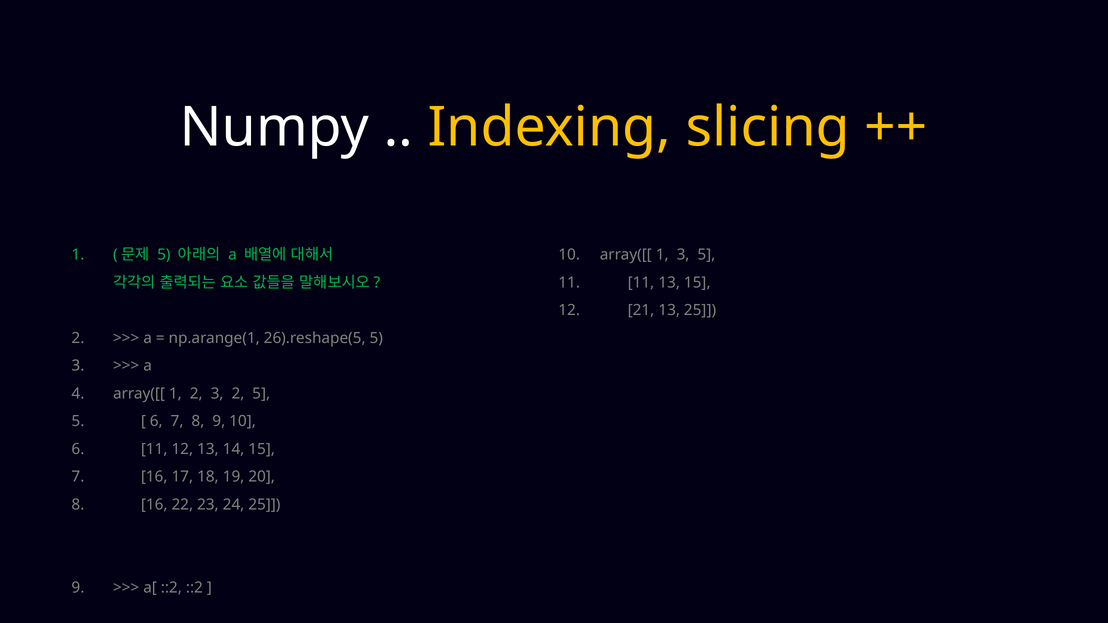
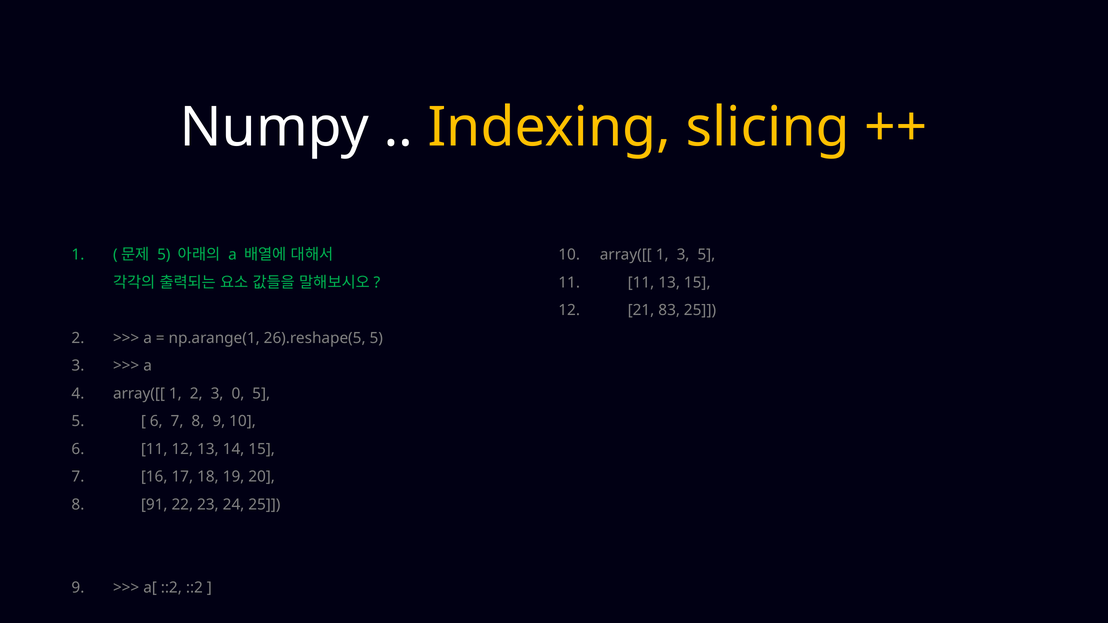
21 13: 13 -> 83 (669, 310)
3 2: 2 -> 0 (238, 394)
8 16: 16 -> 91 (154, 505)
